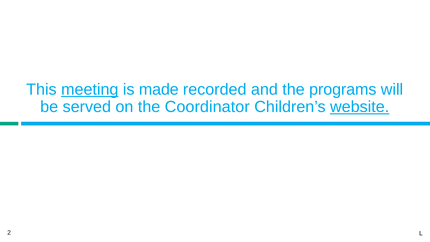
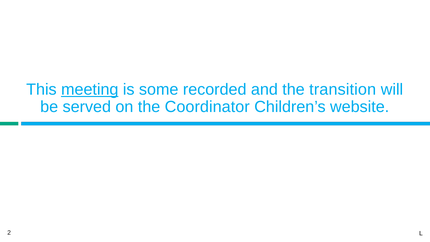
made: made -> some (159, 89)
programs: programs -> transition (343, 89)
website underline: present -> none (360, 107)
